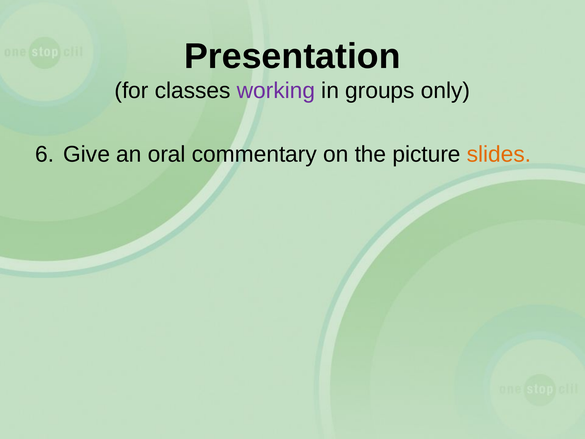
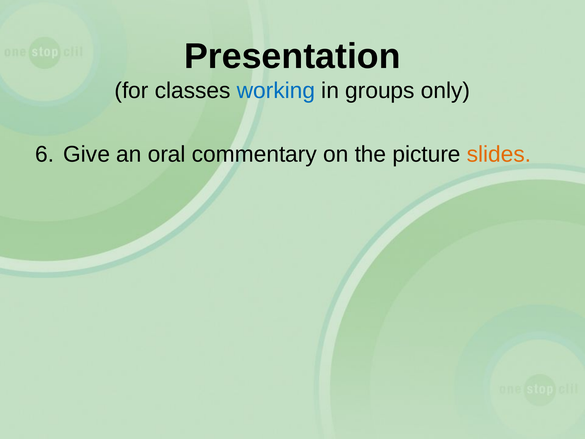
working colour: purple -> blue (276, 91)
